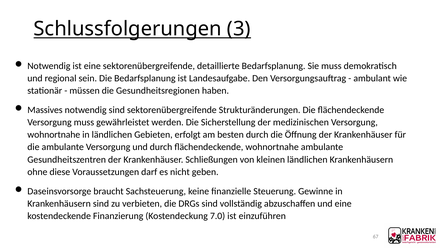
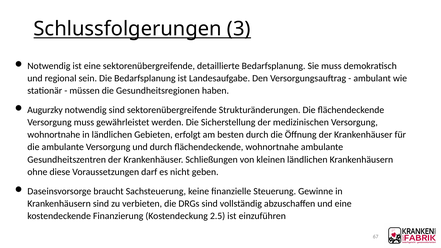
Massives: Massives -> Augurzky (45, 110)
7.0: 7.0 -> 2.5 (218, 216)
